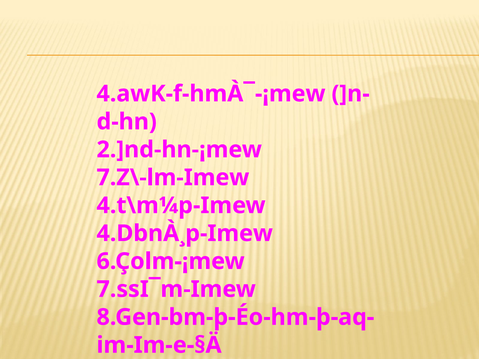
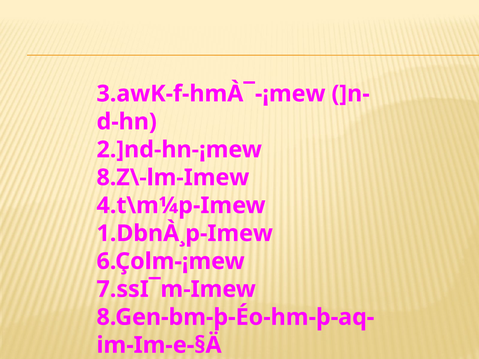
4.awK-f-hmÀ¯-¡mew: 4.awK-f-hmÀ¯-¡mew -> 3.awK-f-hmÀ¯-¡mew (211, 94)
7.Z\-lm-Imew: 7.Z\-lm-Imew -> 8.Z\-lm-Imew (173, 178)
4.DbnÀ¸p-Imew: 4.DbnÀ¸p-Imew -> 1.DbnÀ¸p-Imew (185, 234)
